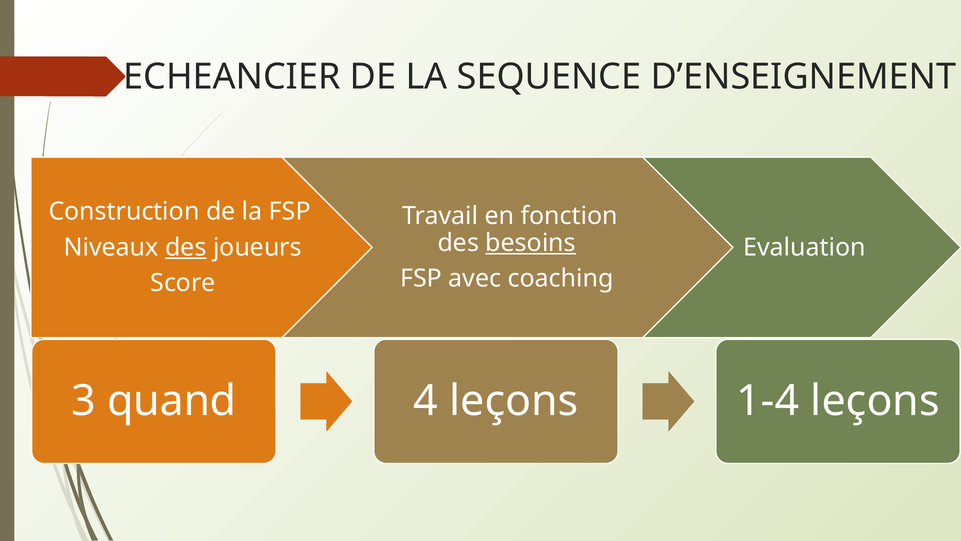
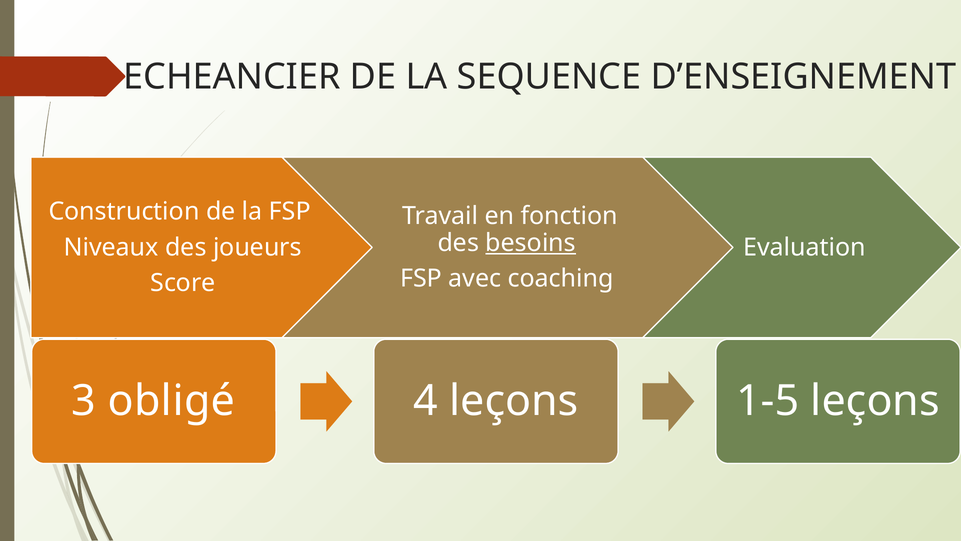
des underline: present -> none (186, 247)
quand: quand -> obligé (171, 401)
1-4: 1-4 -> 1-5 (768, 401)
